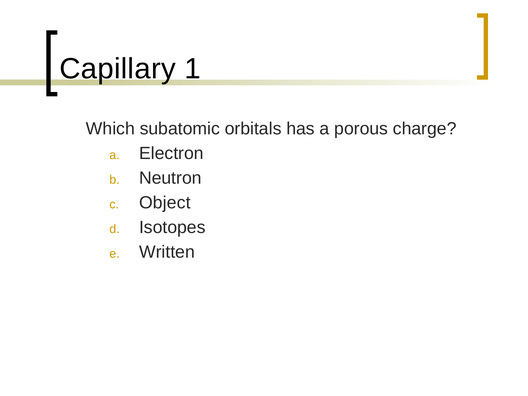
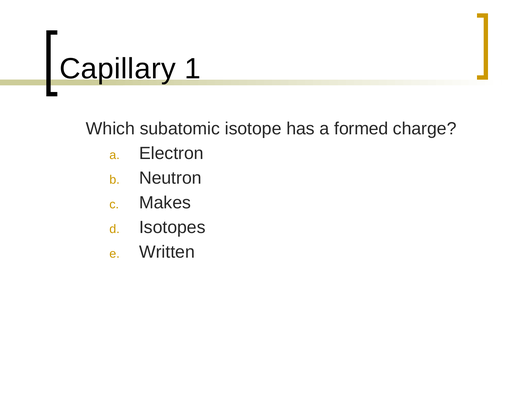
orbitals: orbitals -> isotope (253, 129)
porous: porous -> formed (361, 129)
Object: Object -> Makes (165, 203)
